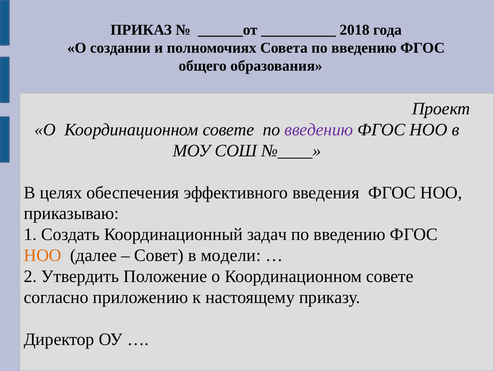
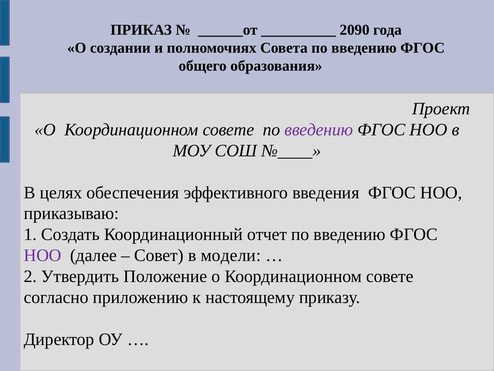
2018: 2018 -> 2090 (355, 30)
задач: задач -> отчет (267, 234)
НОО colour: orange -> purple (43, 255)
